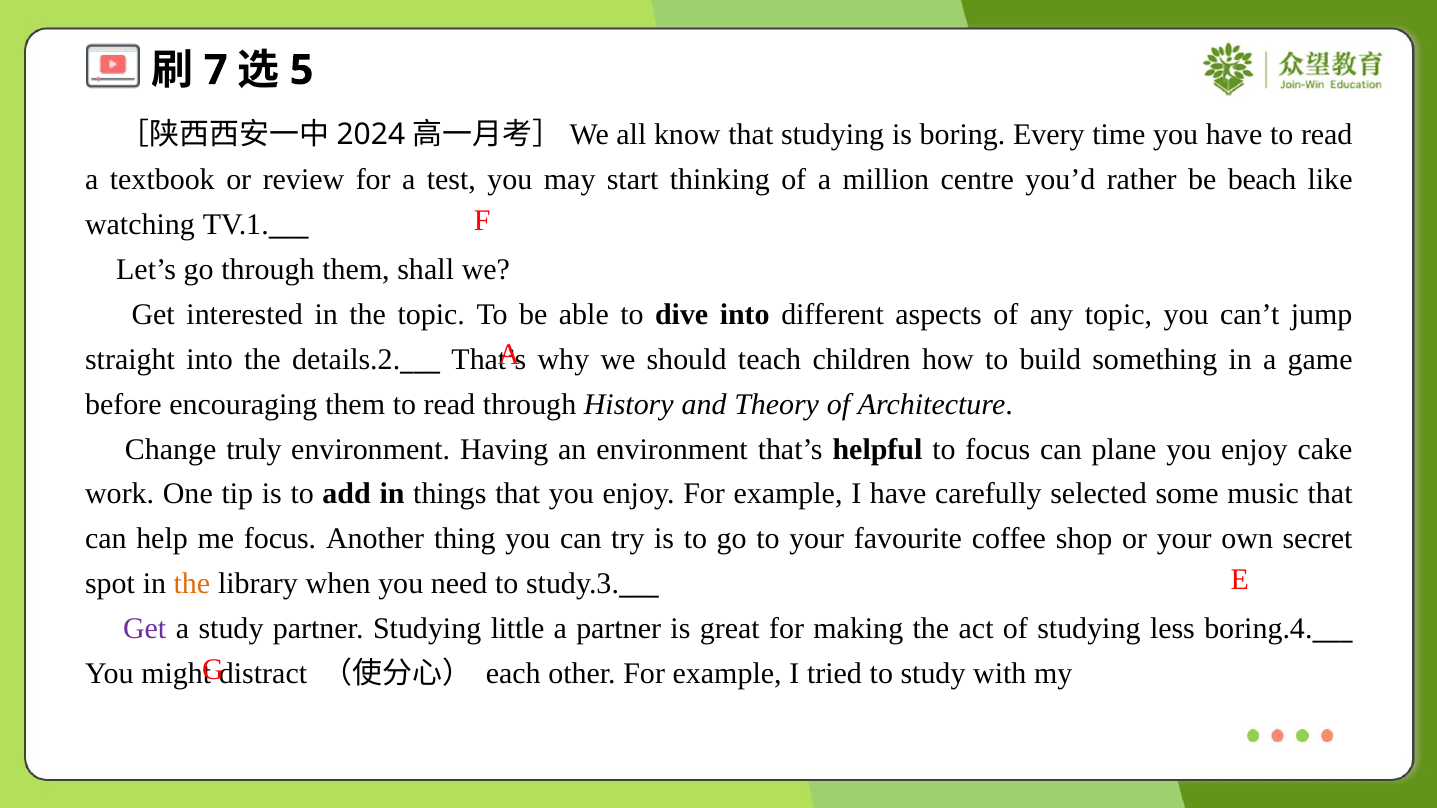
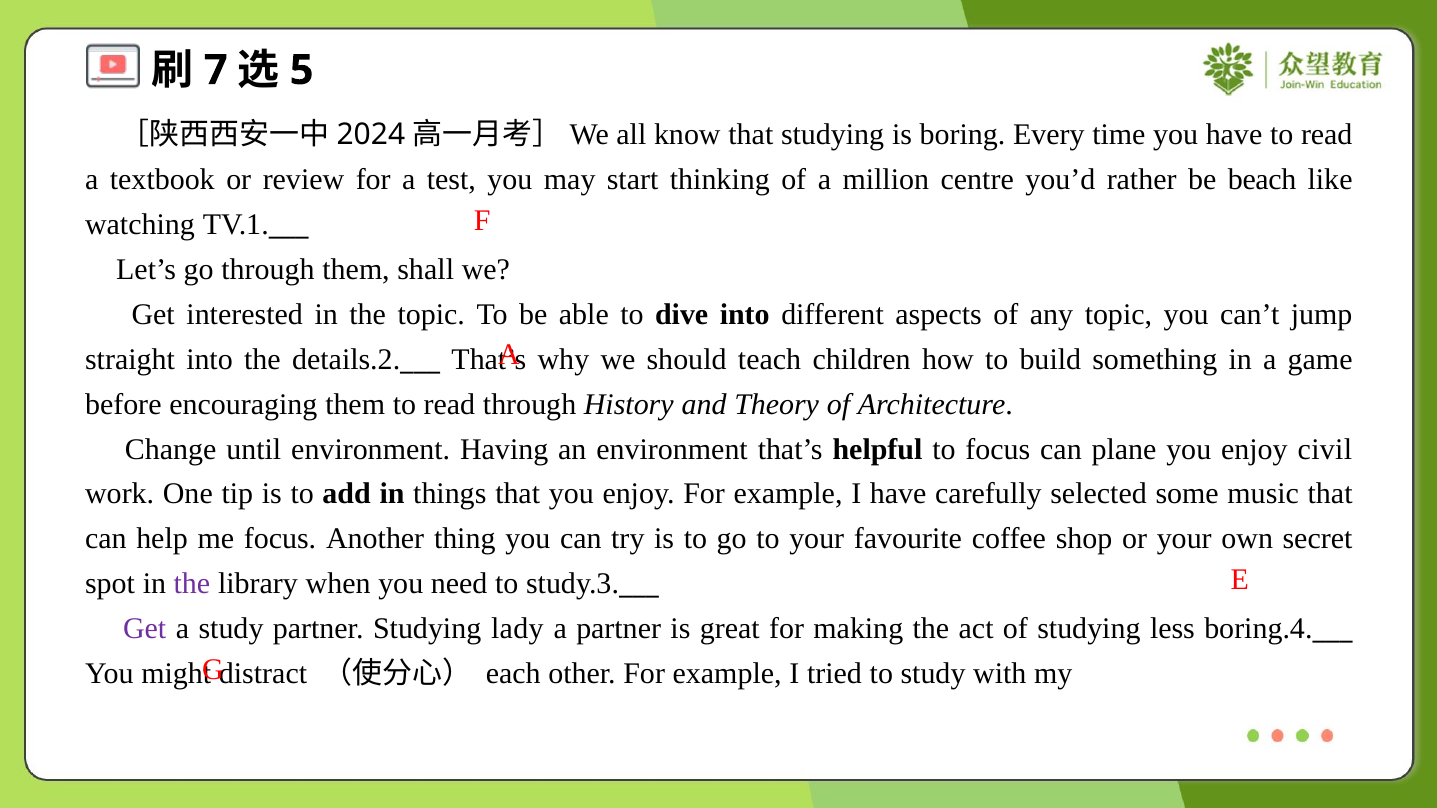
truly: truly -> until (254, 449)
cake: cake -> civil (1325, 449)
the colour: orange -> purple (192, 584)
little: little -> lady (517, 629)
